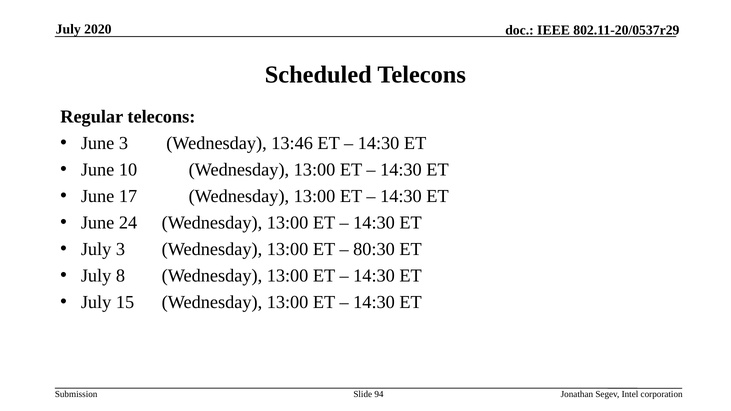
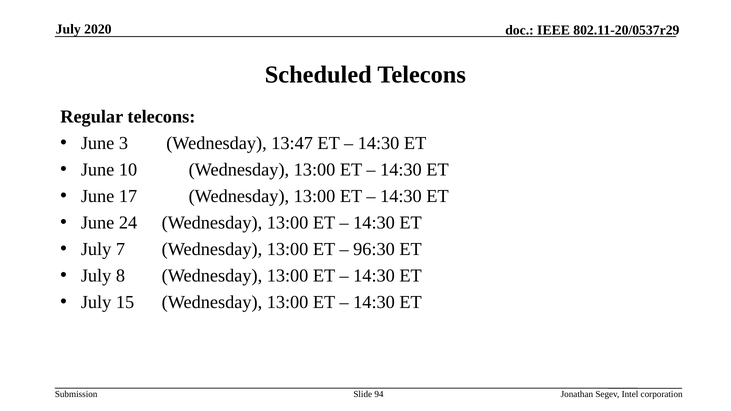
13:46: 13:46 -> 13:47 (292, 143)
July 3: 3 -> 7 (120, 250)
80:30: 80:30 -> 96:30 (374, 250)
